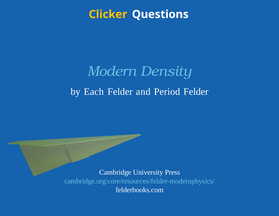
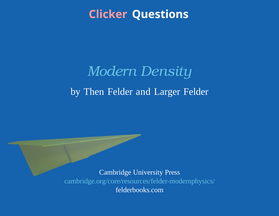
Clicker colour: yellow -> pink (108, 14)
Each: Each -> Then (94, 92)
Period: Period -> Larger (167, 92)
